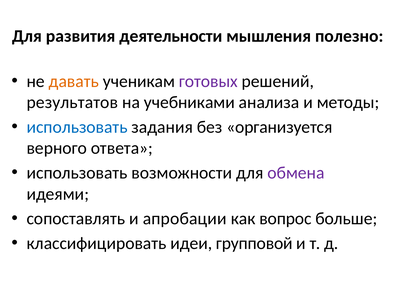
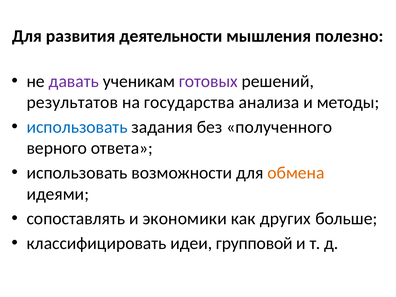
давать colour: orange -> purple (74, 81)
учебниками: учебниками -> государства (189, 102)
организуется: организуется -> полученного (279, 127)
обмена colour: purple -> orange (296, 173)
апробации: апробации -> экономики (185, 219)
вопрос: вопрос -> других (285, 219)
